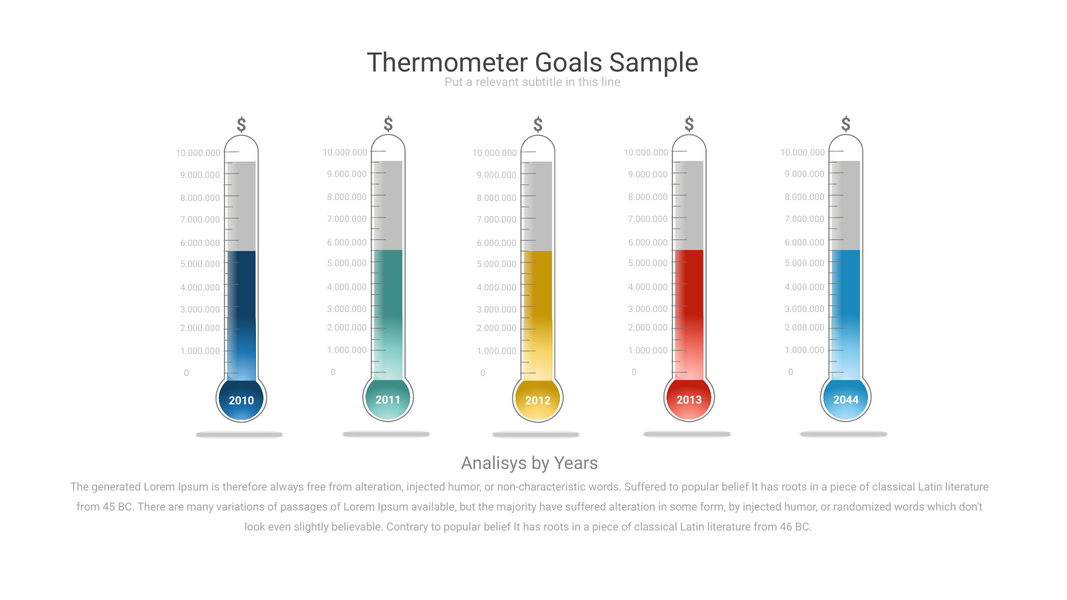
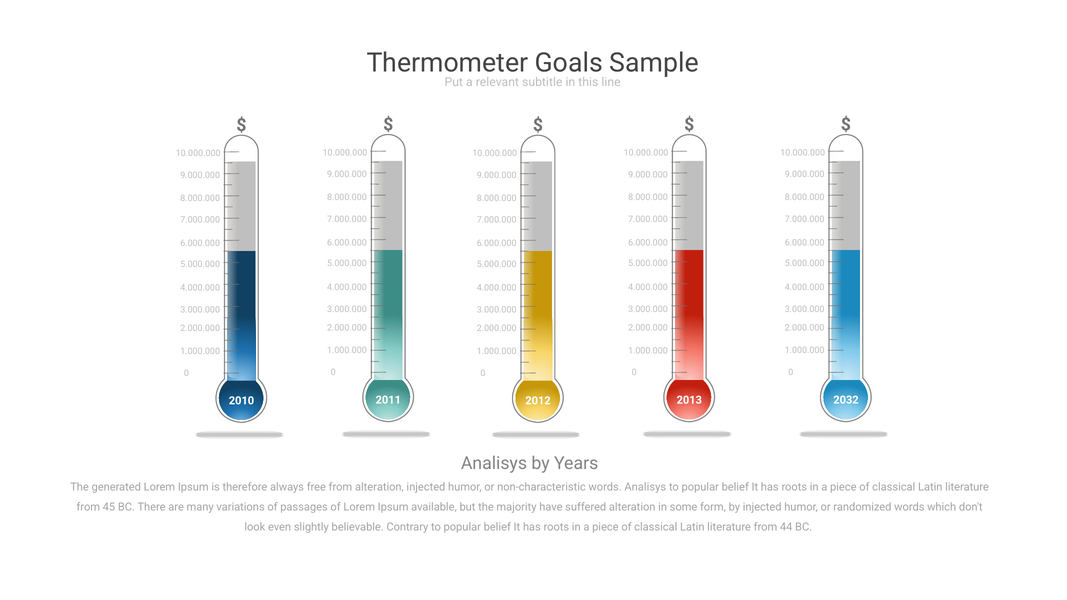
2044: 2044 -> 2032 (846, 400)
words Suffered: Suffered -> Analisys (645, 487)
46: 46 -> 44 (786, 527)
